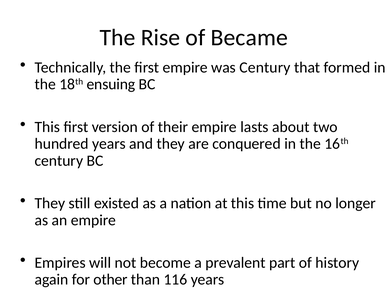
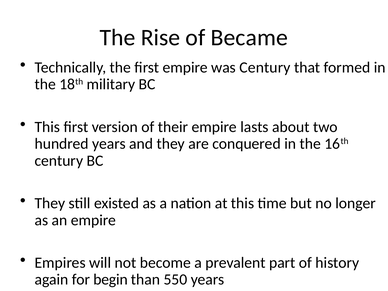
ensuing: ensuing -> military (111, 84)
other: other -> begin (111, 280)
116: 116 -> 550 (175, 280)
